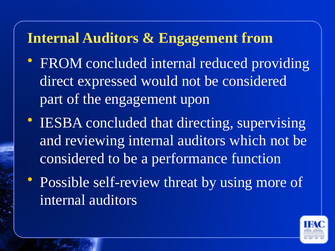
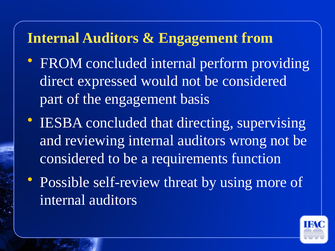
reduced: reduced -> perform (224, 63)
upon: upon -> basis (195, 99)
which: which -> wrong (248, 141)
performance: performance -> requirements (190, 159)
